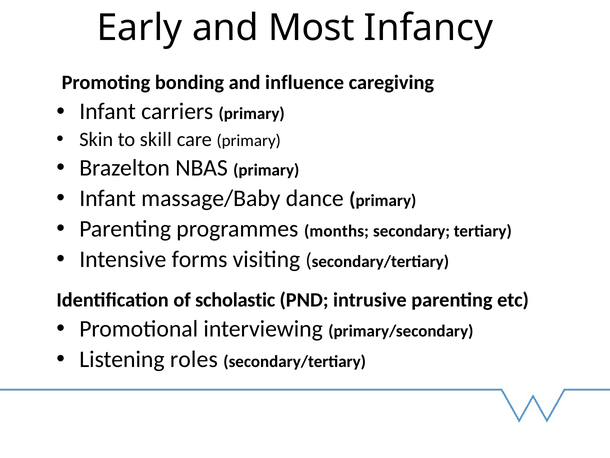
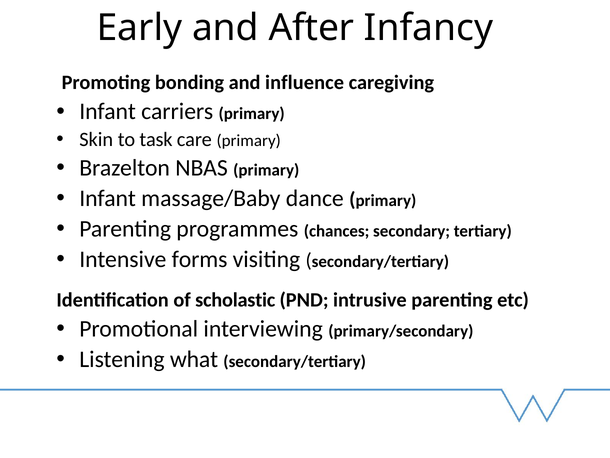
Most: Most -> After (311, 28)
skill: skill -> task (156, 139)
months: months -> chances (337, 231)
roles: roles -> what (194, 359)
